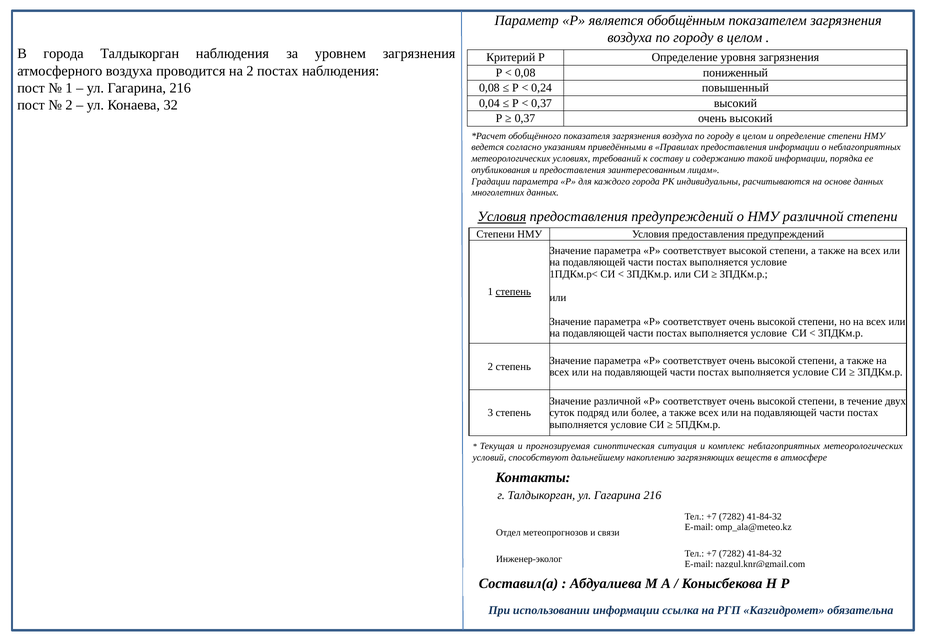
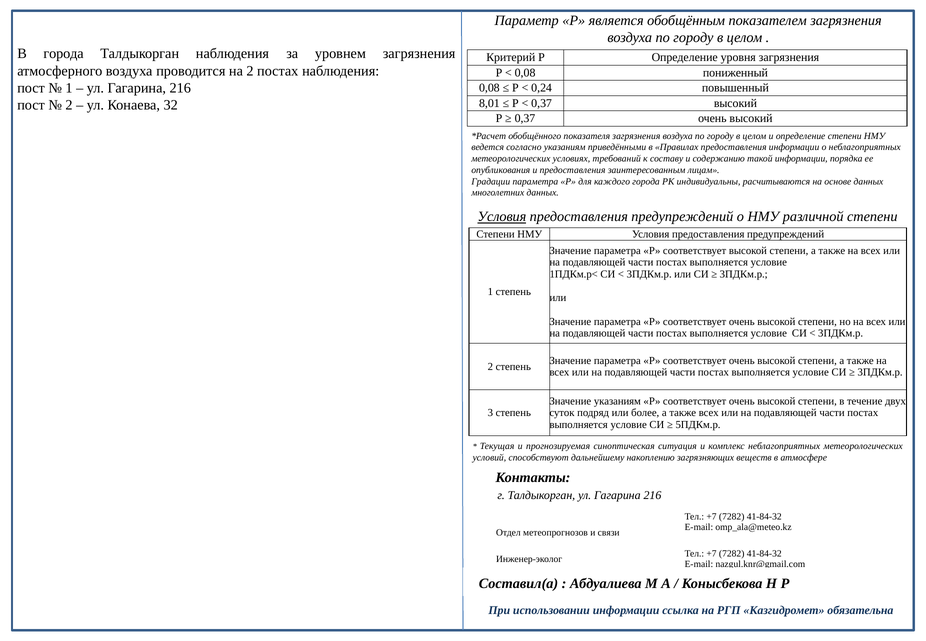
0,04: 0,04 -> 8,01 (489, 103)
степень underline: present -> none (513, 292)
Значение различной: различной -> указаниям (617, 401)
